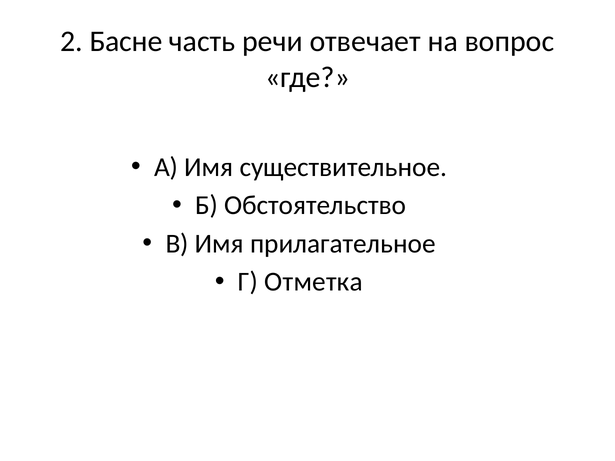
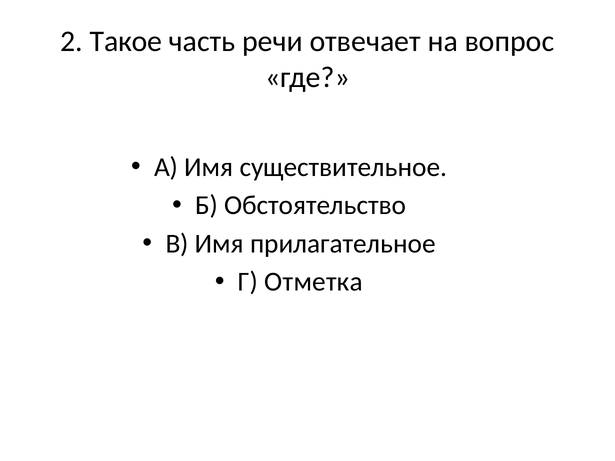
Басне: Басне -> Такое (126, 42)
